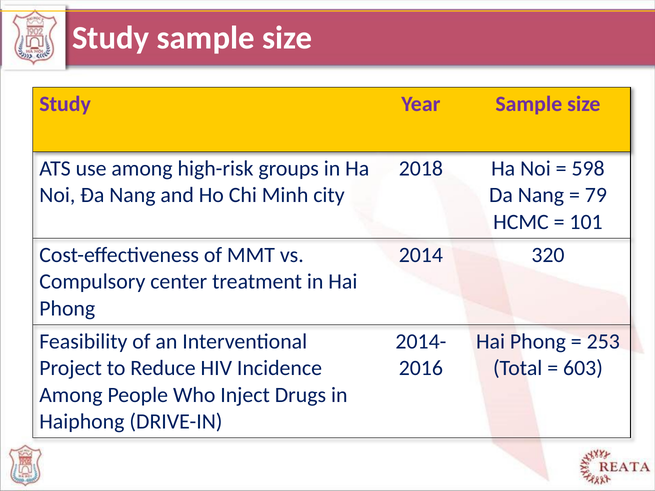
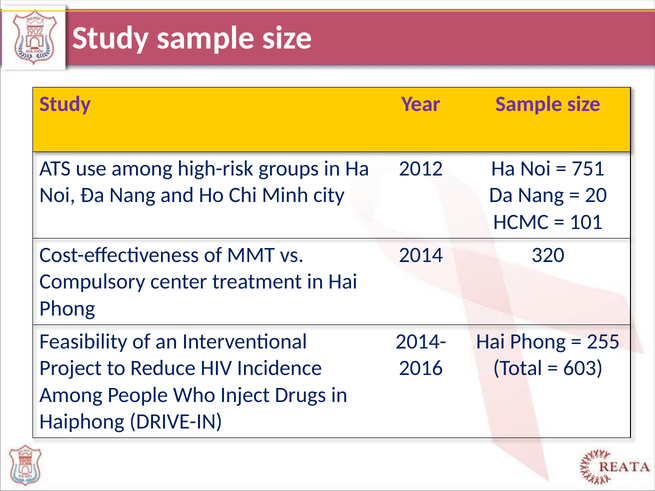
2018: 2018 -> 2012 (421, 169)
598: 598 -> 751 (588, 169)
79: 79 -> 20 (596, 195)
253: 253 -> 255 (603, 342)
